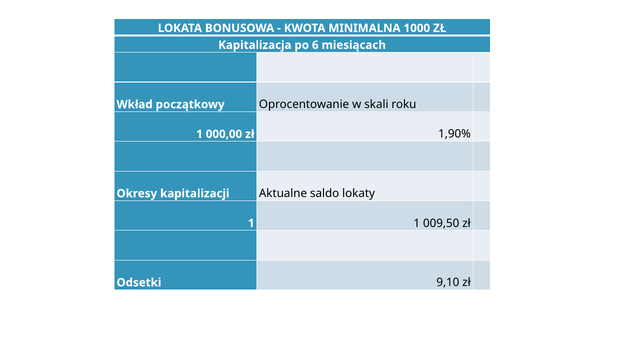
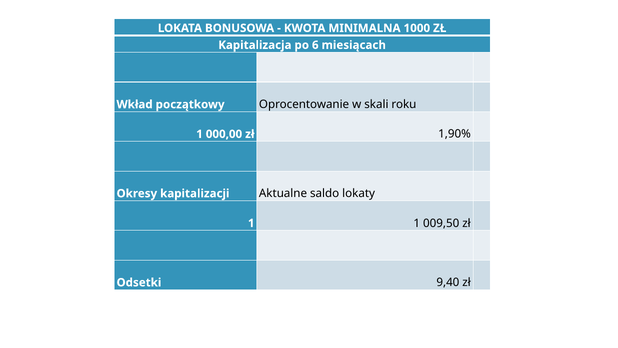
9,10: 9,10 -> 9,40 (448, 282)
